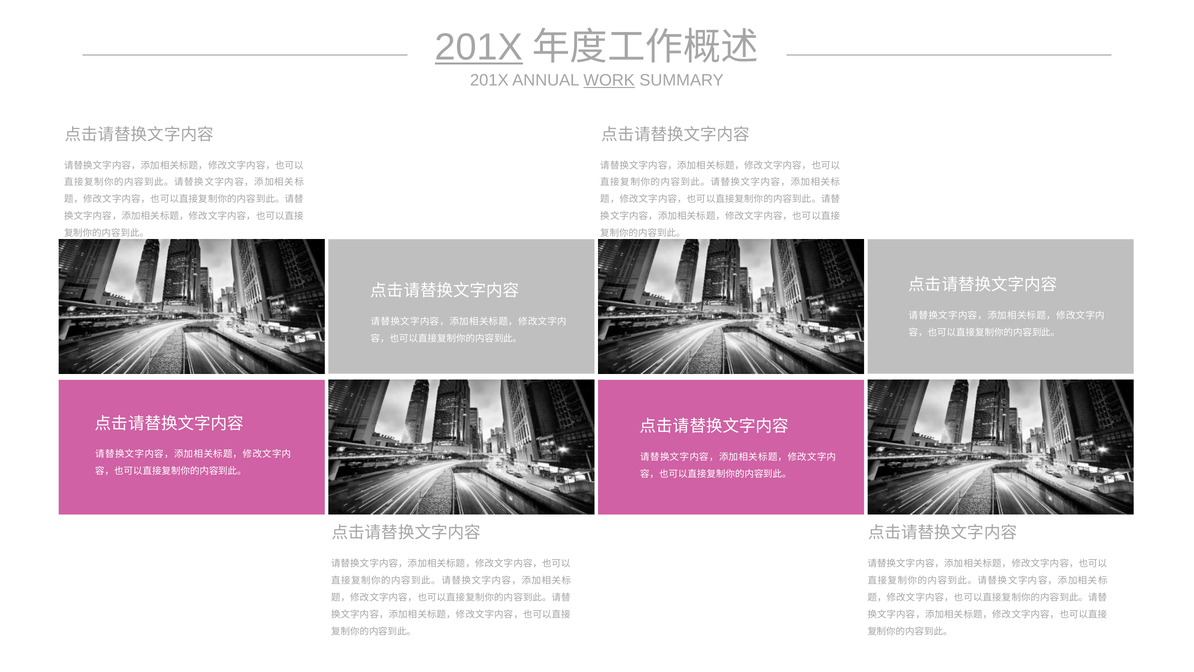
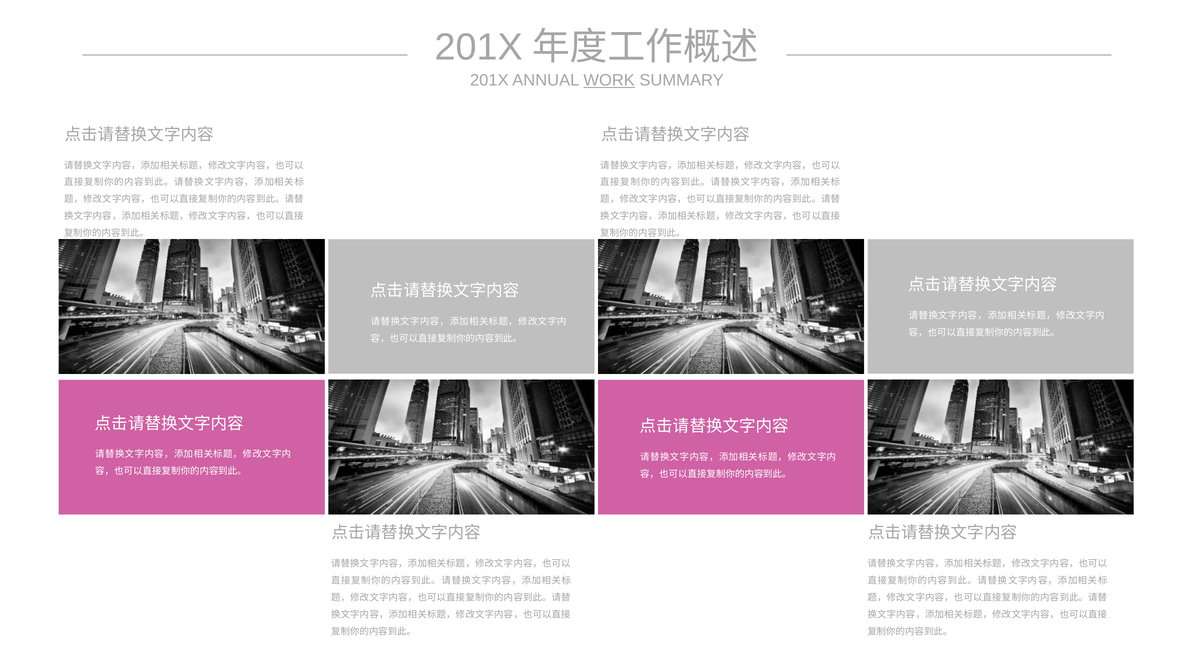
201X underline: present -> none (479, 47)
